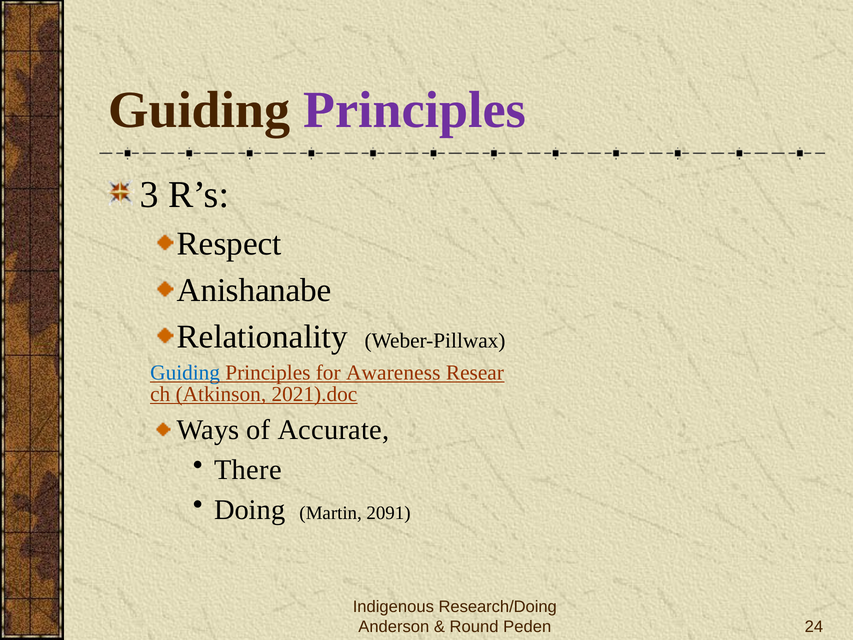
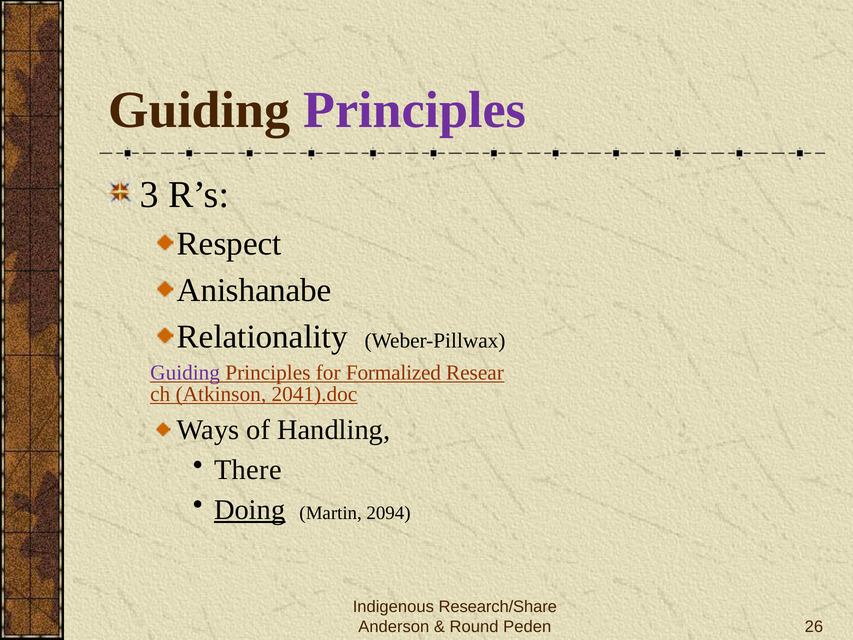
Guiding colour: blue -> purple (185, 373)
Awareness: Awareness -> Formalized (393, 373)
2021).doc: 2021).doc -> 2041).doc (314, 394)
Accurate: Accurate -> Handling (334, 430)
Doing underline: none -> present (250, 510)
2091: 2091 -> 2094 (389, 513)
Research/Doing: Research/Doing -> Research/Share (498, 607)
24: 24 -> 26 (814, 627)
